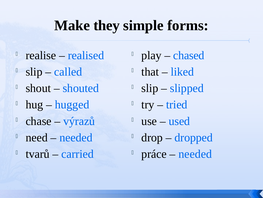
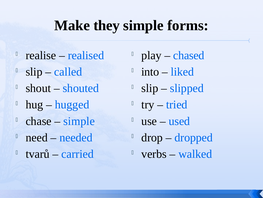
that: that -> into (150, 72)
výrazů: výrazů -> simple (79, 121)
práce: práce -> verbs (154, 153)
needed: needed -> walked (195, 153)
